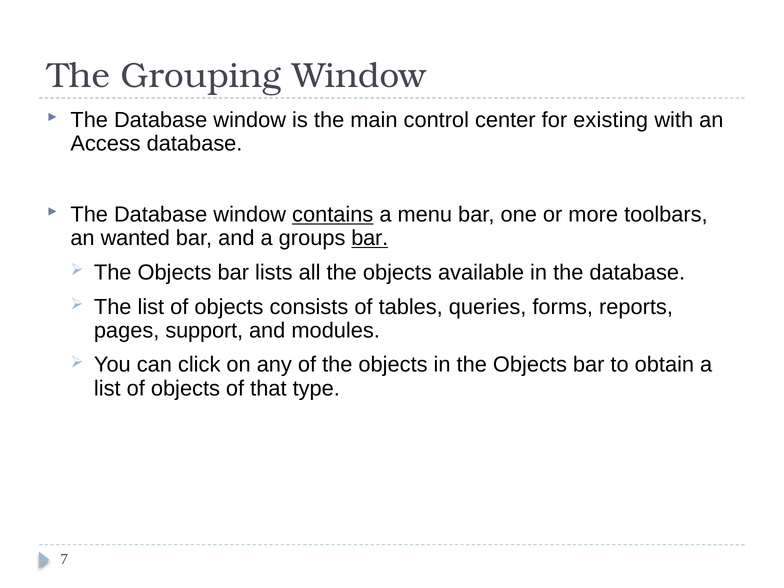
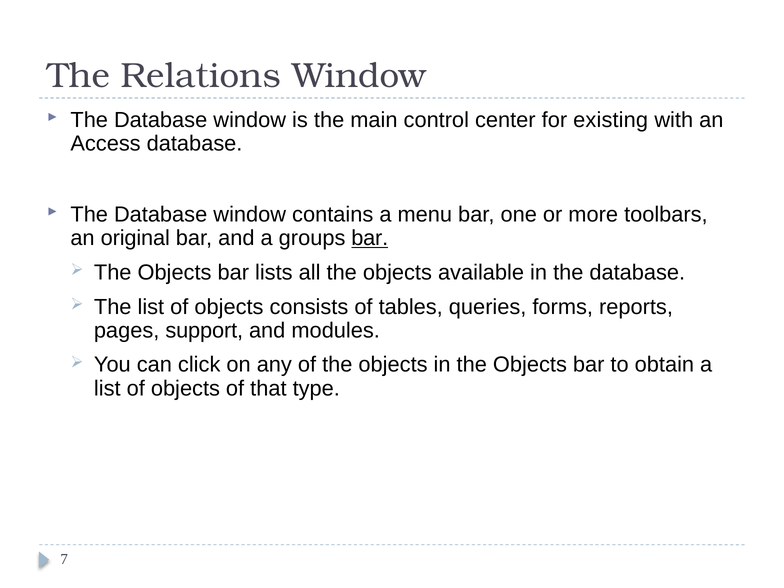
Grouping: Grouping -> Relations (201, 76)
contains underline: present -> none (333, 215)
wanted: wanted -> original (135, 238)
